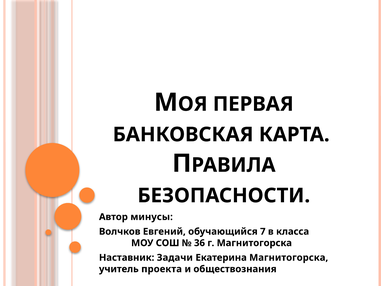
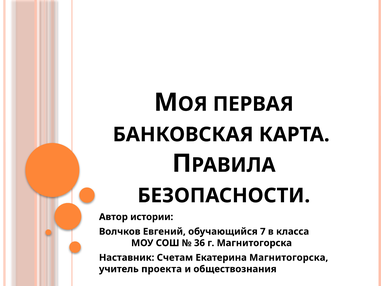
минусы: минусы -> истории (152, 217)
Задачи: Задачи -> Счетам (175, 257)
